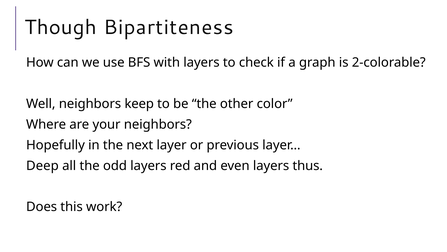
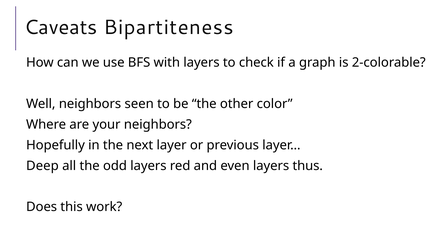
Though: Though -> Caveats (61, 27)
keep: keep -> seen (139, 104)
